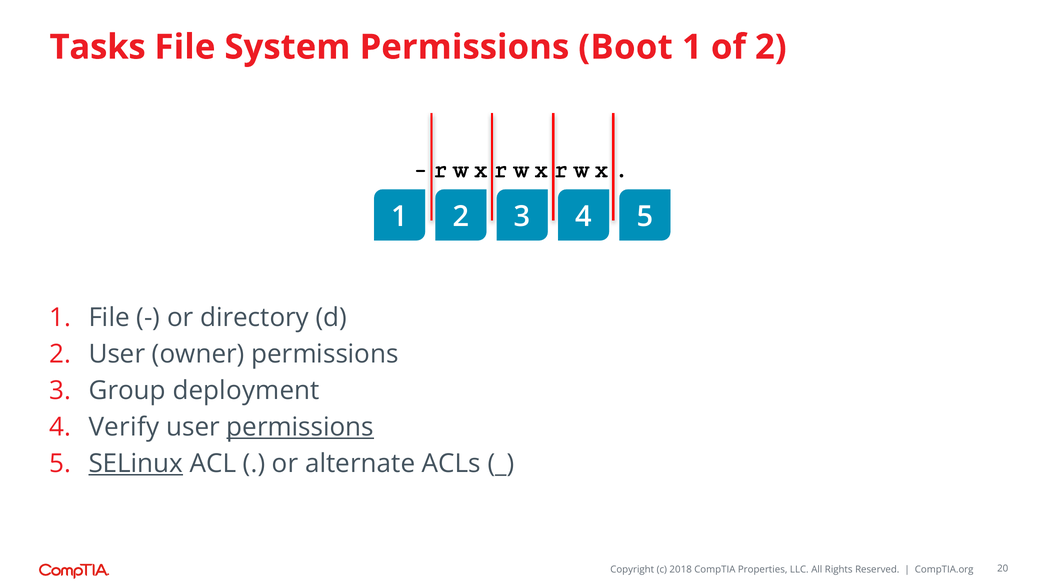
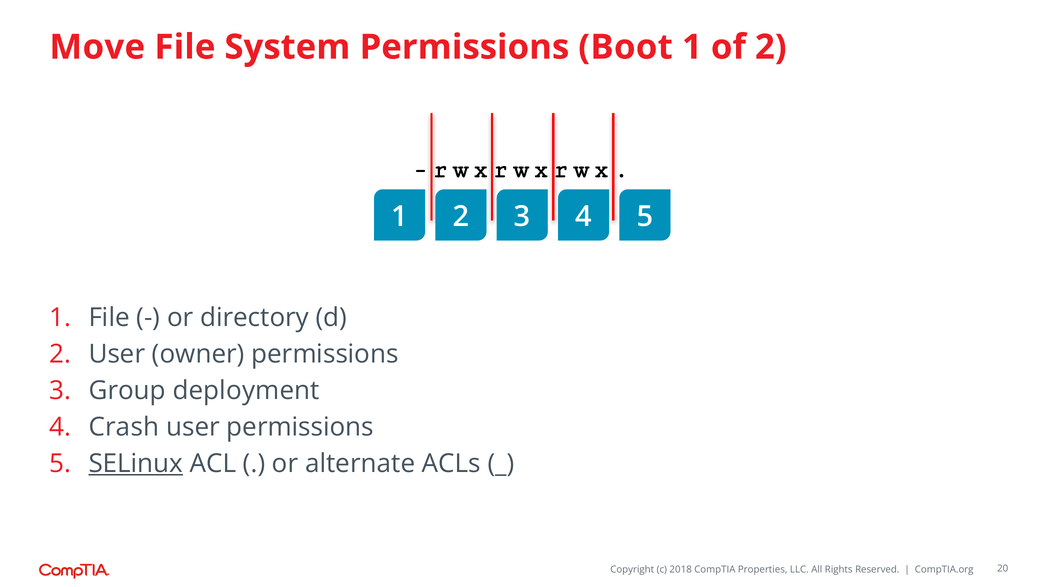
Tasks: Tasks -> Move (97, 47)
Verify: Verify -> Crash (124, 427)
permissions underline: present -> none (300, 427)
